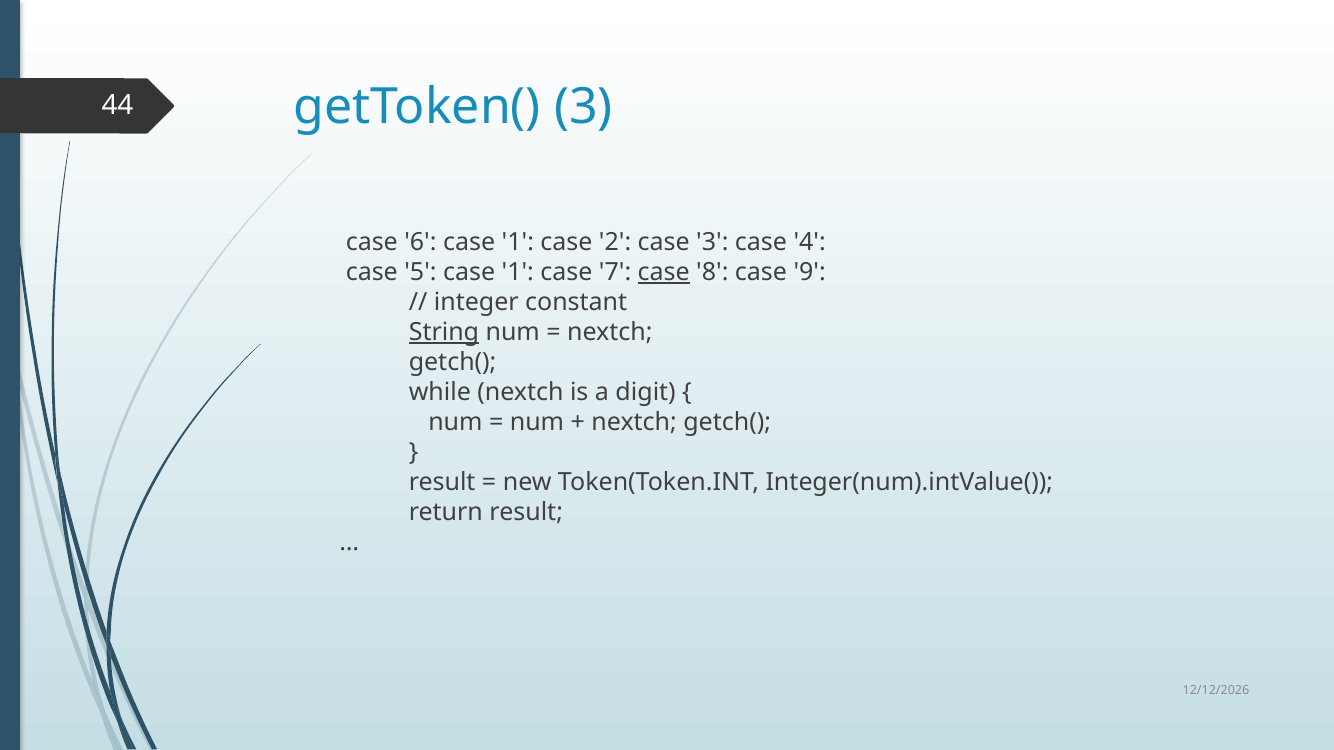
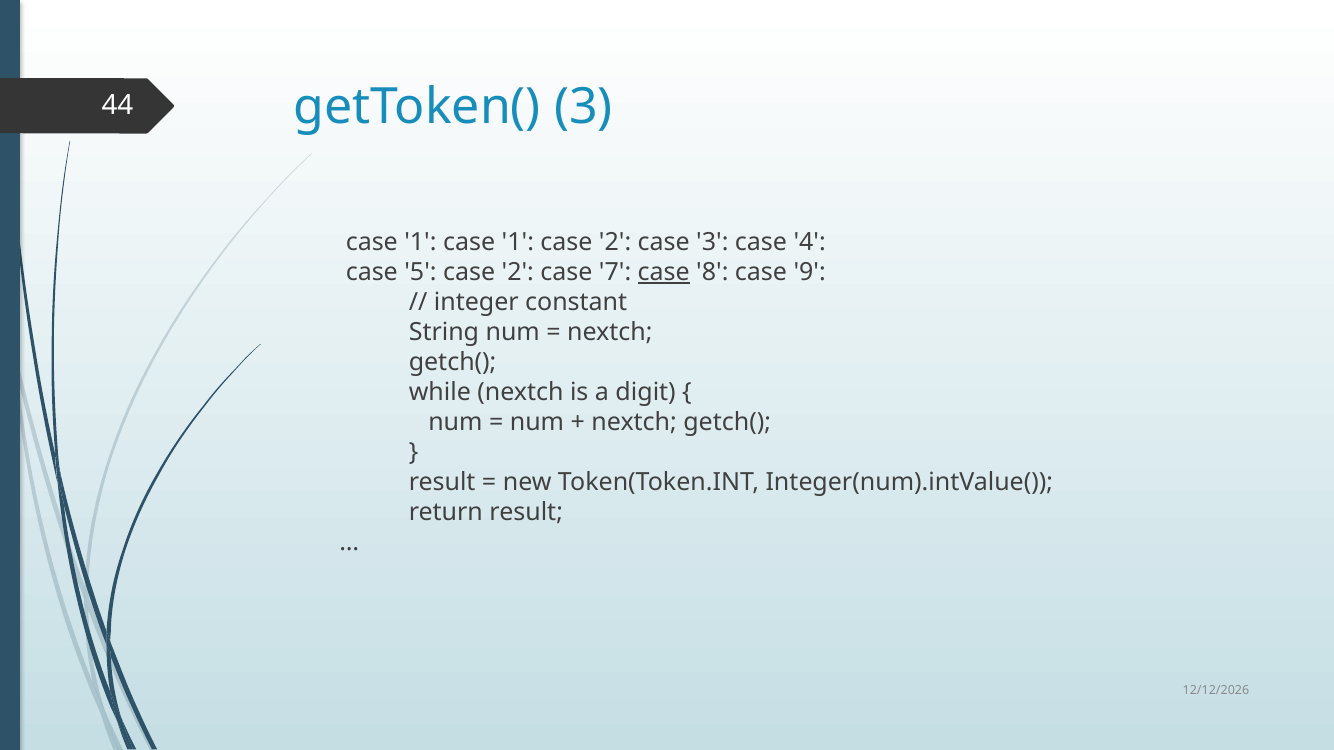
6: 6 -> 1 (420, 243)
5 case 1: 1 -> 2 (518, 273)
String underline: present -> none (444, 333)
